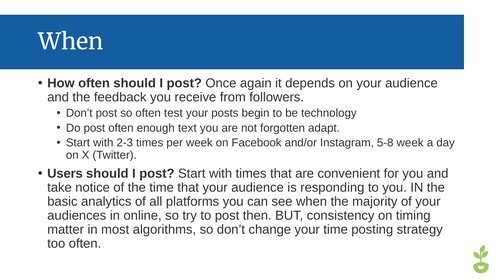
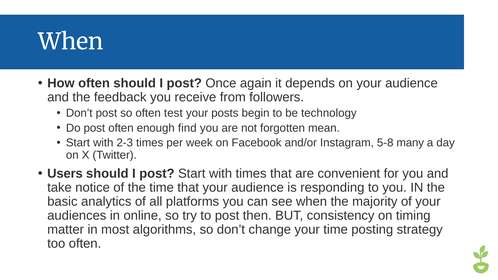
text: text -> find (187, 128)
adapt: adapt -> mean (324, 128)
5-8 week: week -> many (410, 143)
